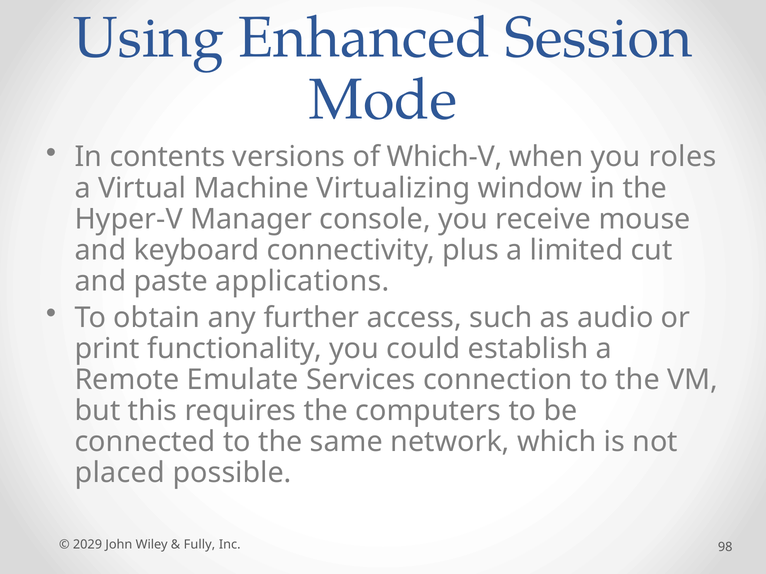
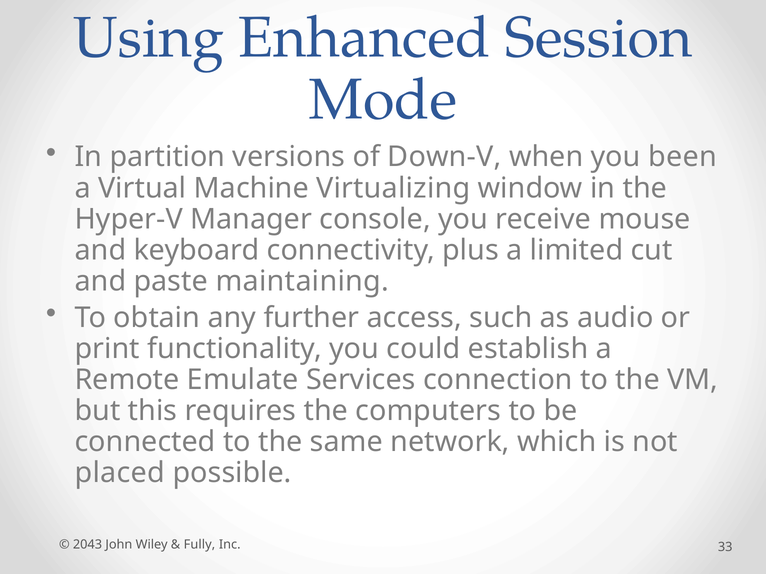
contents: contents -> partition (167, 157)
Which-V: Which-V -> Down-V (444, 157)
roles: roles -> been (682, 157)
applications: applications -> maintaining (302, 281)
2029: 2029 -> 2043 (88, 545)
98: 98 -> 33 (725, 548)
